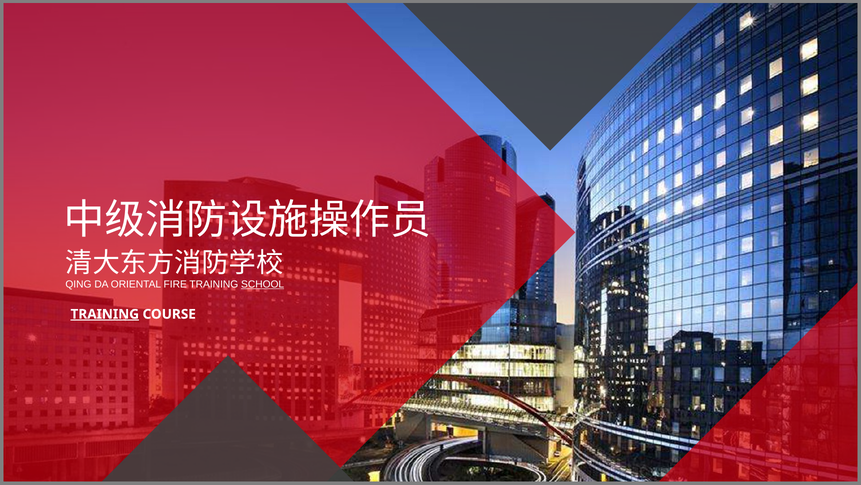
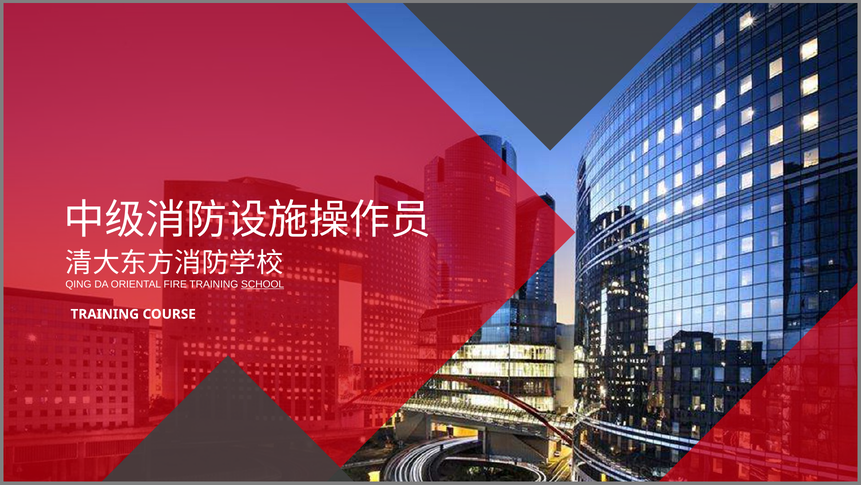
TRAINING underline: present -> none (105, 314)
